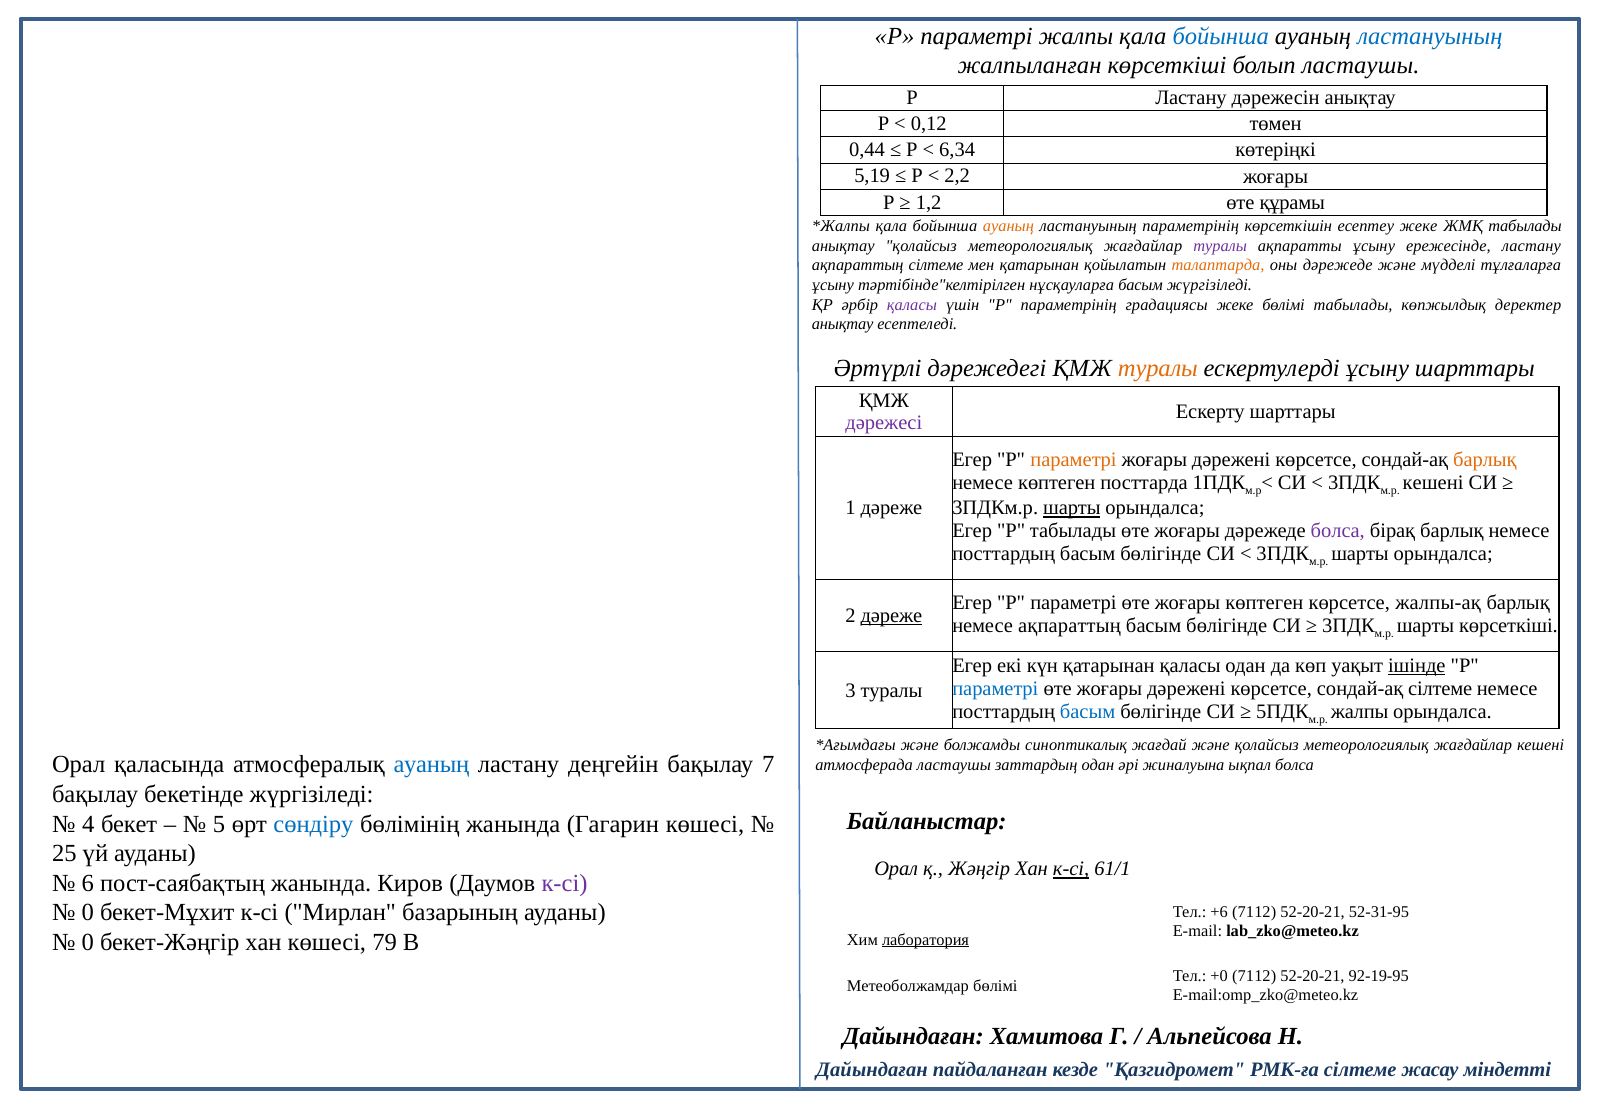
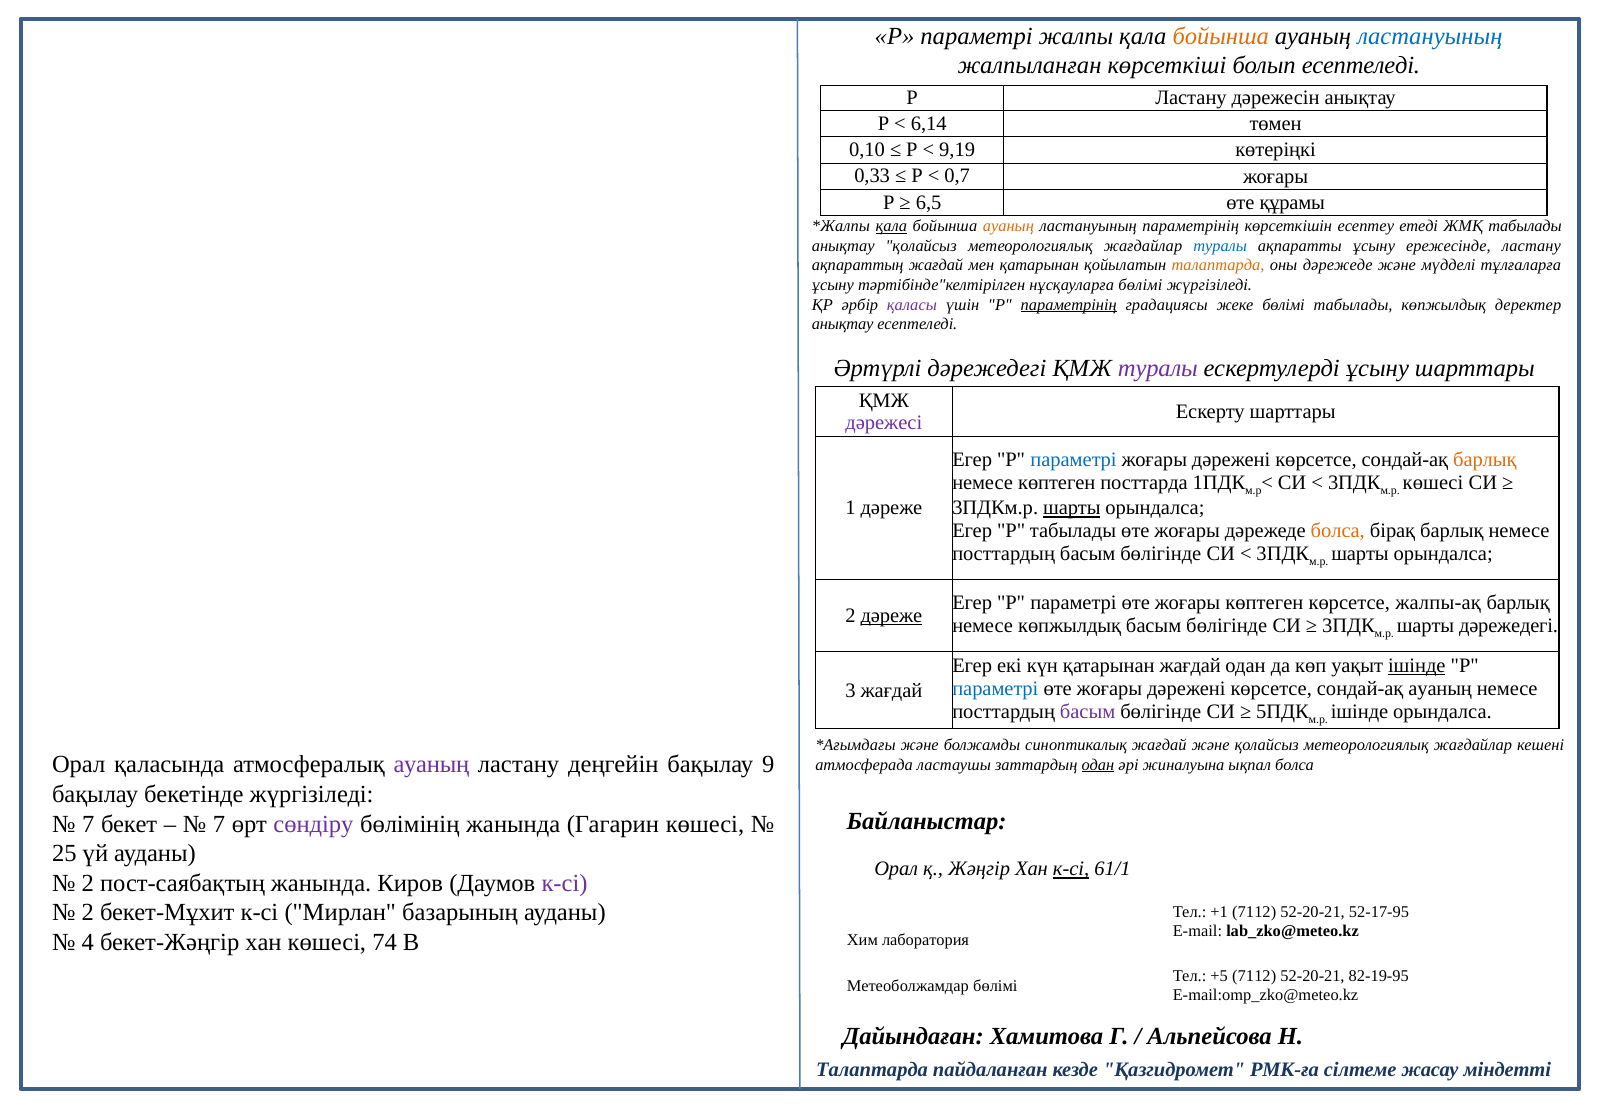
бойынша colour: blue -> orange (1221, 36)
болып ластаушы: ластаушы -> есептеледі (1361, 65)
0,12: 0,12 -> 6,14 (929, 123)
0,44: 0,44 -> 0,10 (867, 150)
6,34: 6,34 -> 9,19 (957, 150)
5,19: 5,19 -> 0,33 (872, 176)
2,2: 2,2 -> 0,7 (957, 176)
1,2: 1,2 -> 6,5 (929, 202)
қала underline: none -> present (891, 226)
есептеу жеке: жеке -> етеді (1419, 226)
туралы colour: purple -> blue (1220, 246)
ақпараттың сілтеме: сілтеме -> жағдай (936, 265)
нұсқауларға басым: басым -> бөлімі (1140, 285)
параметрінің underline: none -> present (1069, 305)
туралы colour: orange -> purple (1158, 368)
параметрі colour: orange -> blue (1073, 459)
кешені: кешені -> көшесі (1433, 482)
болса colour: purple -> orange (1338, 531)
немесе ақпараттың: ақпараттың -> көпжылдық (1070, 625)
шарты көрсеткіші: көрсеткіші -> дәрежедегі (1509, 625)
қатарынан қаласы: қаласы -> жағдай (1190, 666)
сондай-ақ сілтеме: сілтеме -> ауаның (1440, 688)
3 туралы: туралы -> жағдай (891, 690)
басым colour: blue -> purple (1088, 711)
жалпы: жалпы -> ішінде (1360, 711)
ауаның colour: blue -> purple (431, 765)
7: 7 -> 9 (768, 765)
одан underline: none -> present (1098, 765)
4: 4 -> 7 (88, 824)
5: 5 -> 7 (219, 824)
сөндіру colour: blue -> purple (313, 824)
6: 6 -> 2 (88, 883)
0: 0 -> 2 (88, 912)
+6: +6 -> +1 (1219, 912)
52-31-95: 52-31-95 -> 52-17-95 (1379, 912)
0: 0 -> 4 (88, 942)
79: 79 -> 74 (385, 942)
лаборатория underline: present -> none (926, 940)
+0: +0 -> +5 (1219, 976)
92-19-95: 92-19-95 -> 82-19-95 (1379, 976)
Дайындаған: Дайындаған -> Талаптарда (872, 1070)
